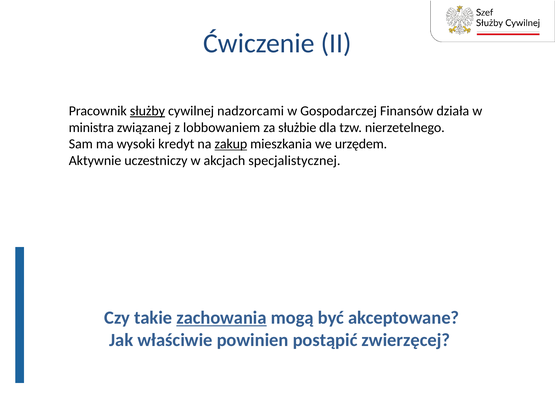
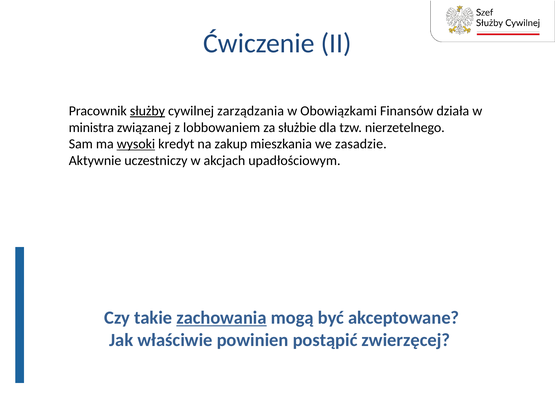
nadzorcami: nadzorcami -> zarządzania (251, 111)
Gospodarczej: Gospodarczej -> Obowiązkami (339, 111)
wysoki underline: none -> present (136, 144)
zakup underline: present -> none (231, 144)
urzędem: urzędem -> zasadzie (361, 144)
specjalistycznej: specjalistycznej -> upadłościowym (294, 161)
